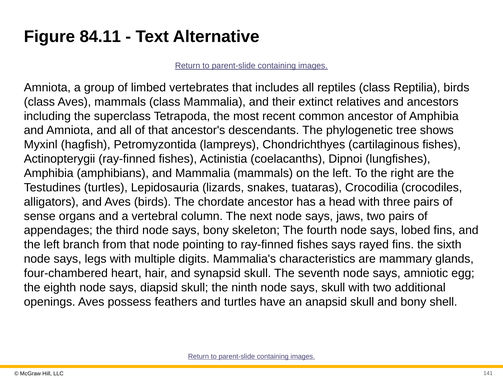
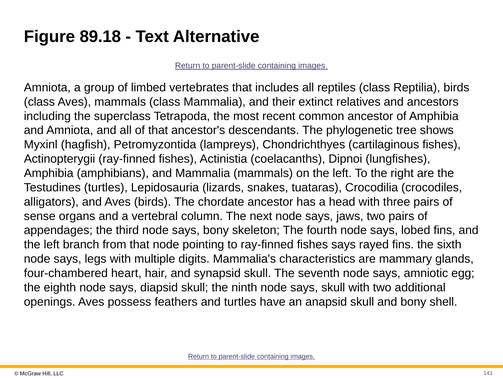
84.11: 84.11 -> 89.18 (100, 37)
